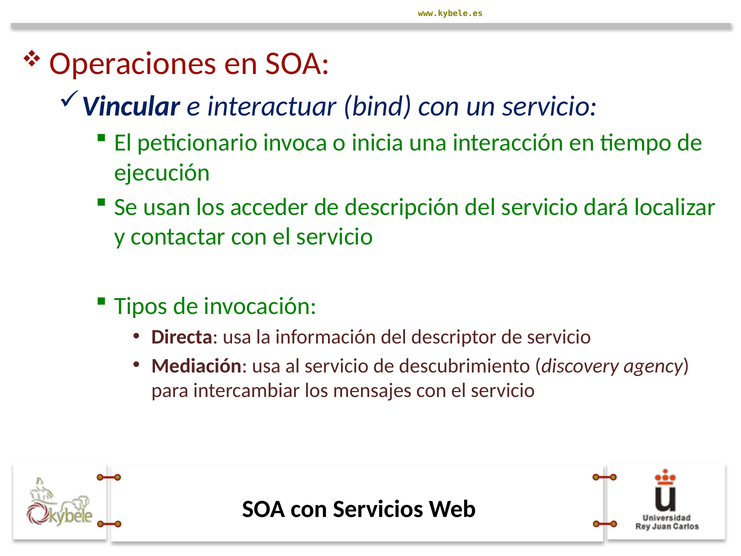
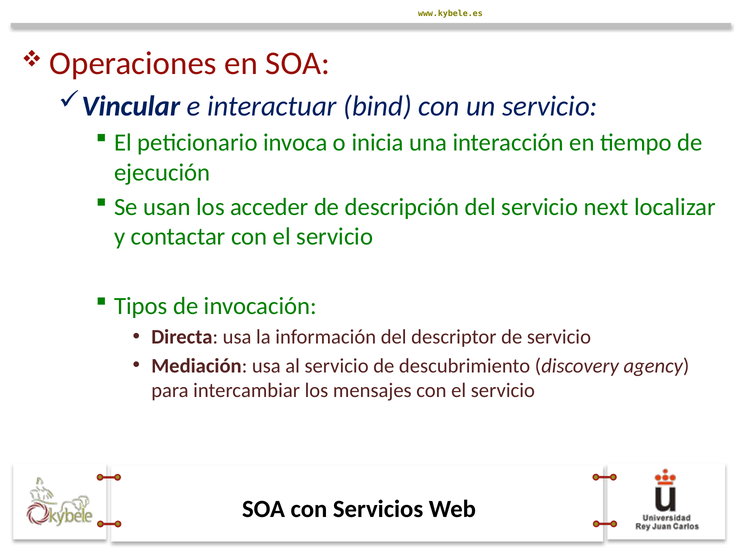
dará: dará -> next (606, 207)
